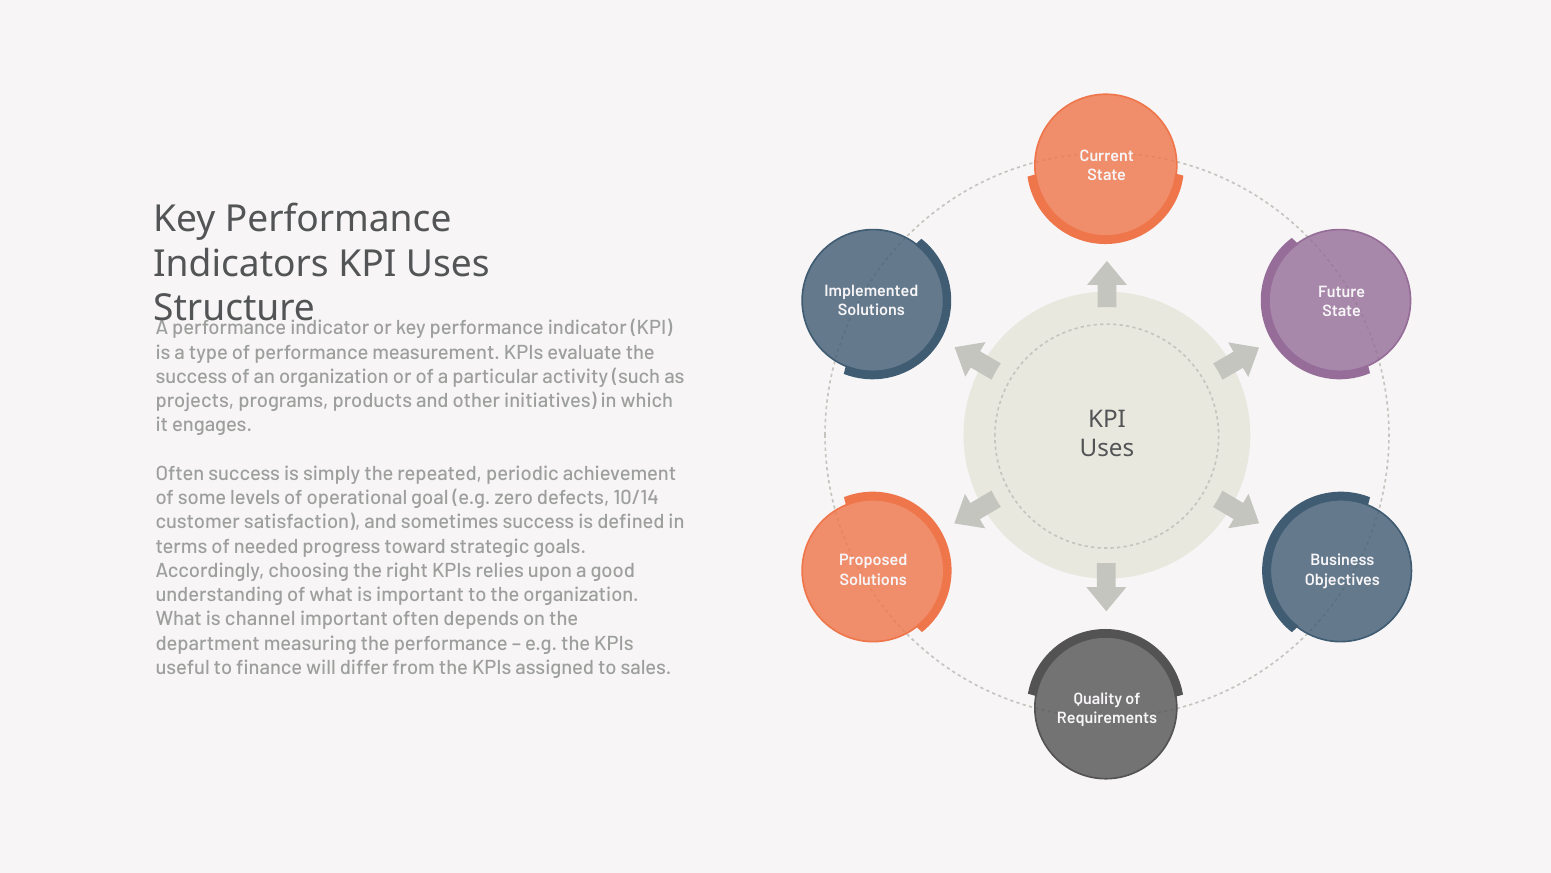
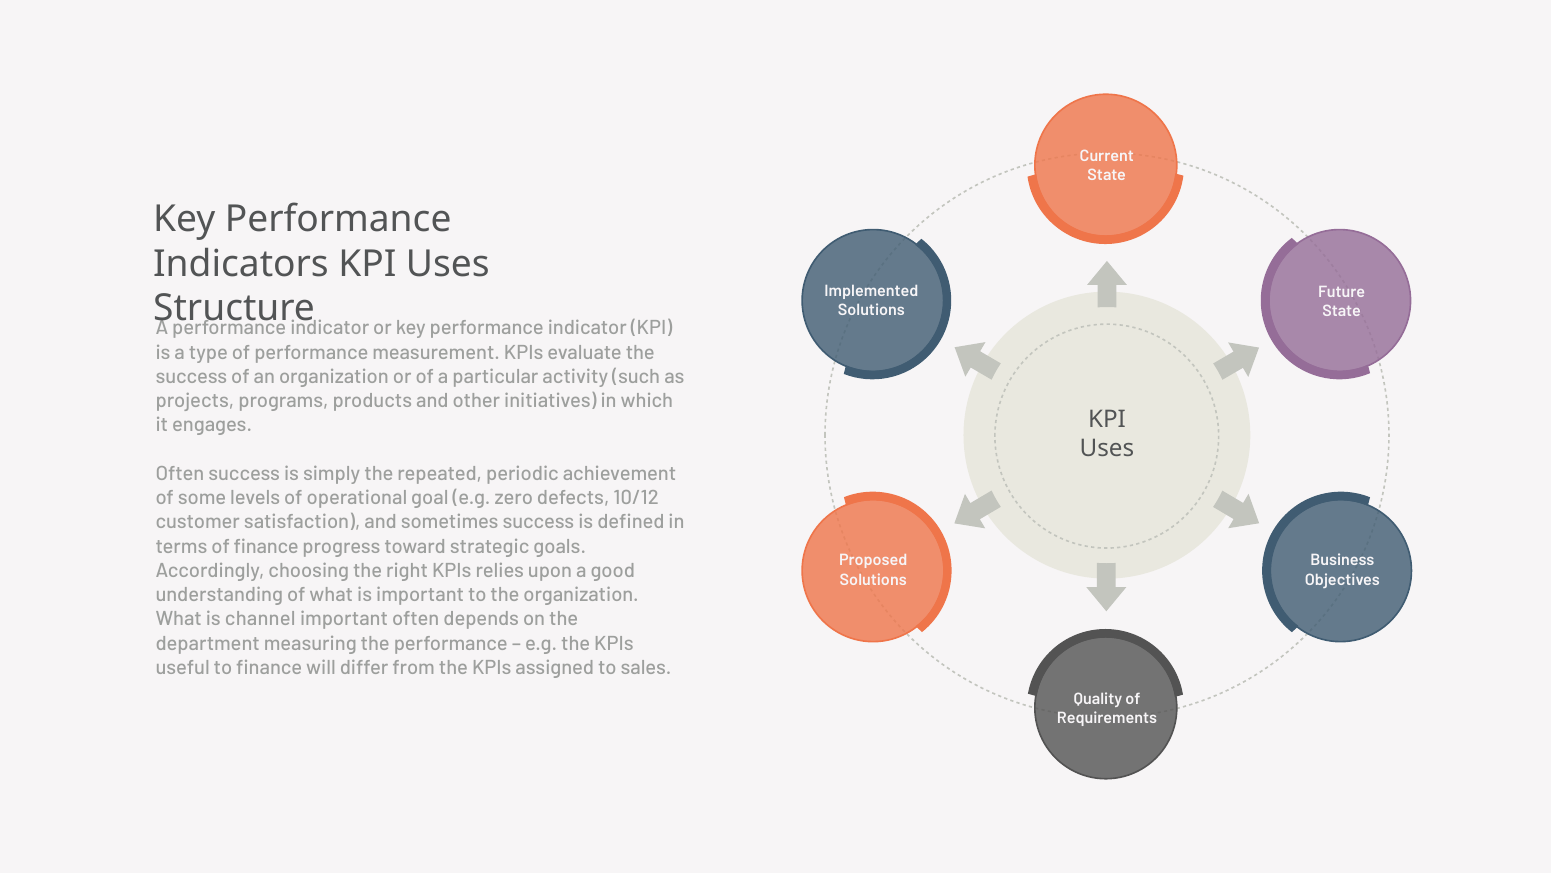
10/14: 10/14 -> 10/12 (636, 498)
of needed: needed -> finance (266, 546)
